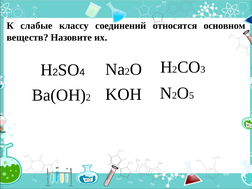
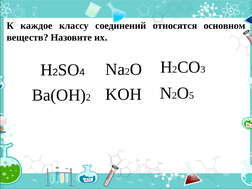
слабые: слабые -> каждое (36, 26)
